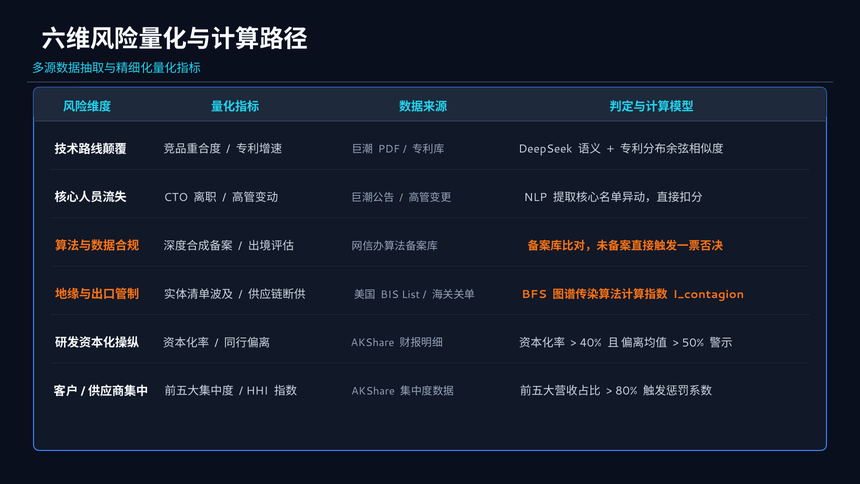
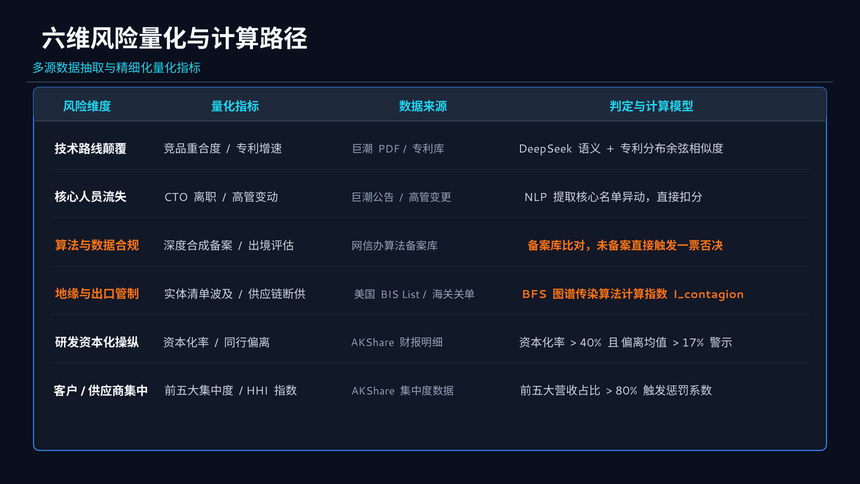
50%: 50% -> 17% (693, 343)
